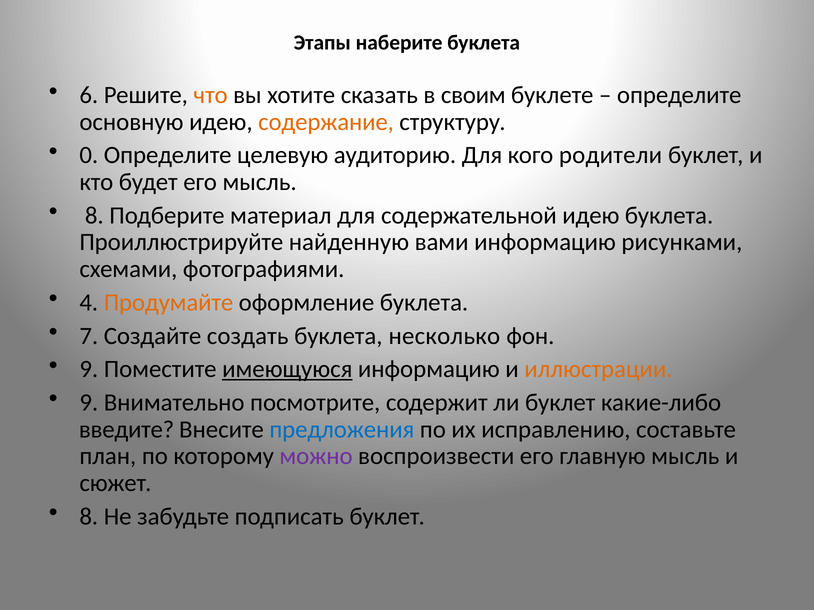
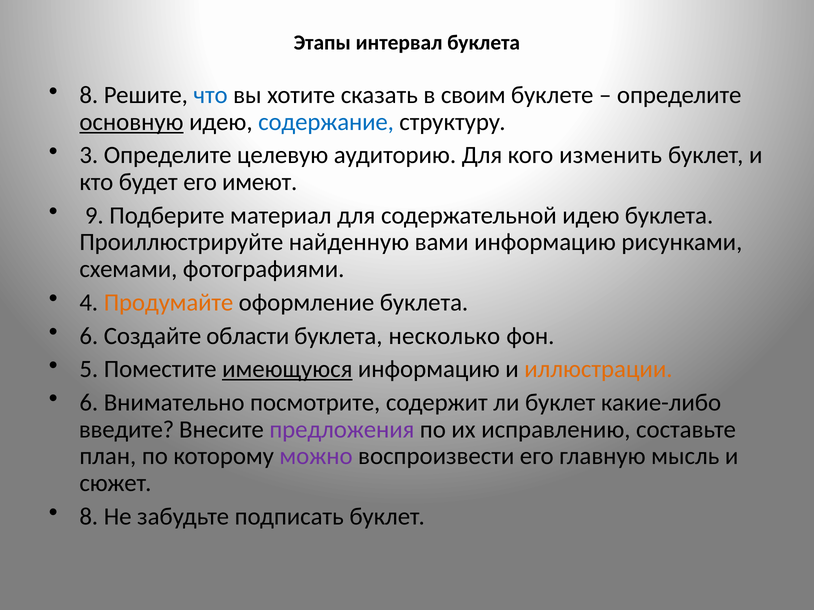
наберите: наберите -> интервал (399, 43)
6: 6 -> 8 (89, 95)
что colour: orange -> blue (211, 95)
основную underline: none -> present (131, 122)
содержание colour: orange -> blue (326, 122)
0: 0 -> 3 (89, 155)
родители: родители -> изменить (611, 155)
его мысль: мысль -> имеют (260, 182)
8: 8 -> 9 (94, 216)
7: 7 -> 6 (89, 336)
создать: создать -> области (248, 336)
9: 9 -> 5 (89, 369)
9: 9 -> 6 (89, 403)
предложения colour: blue -> purple (342, 430)
